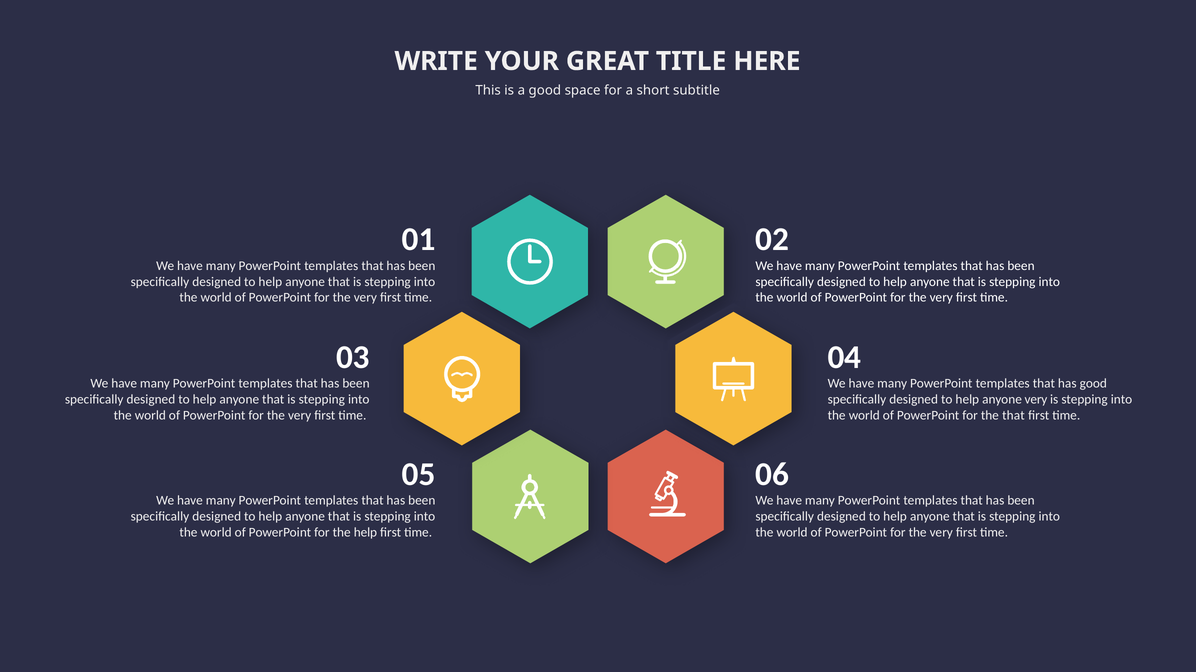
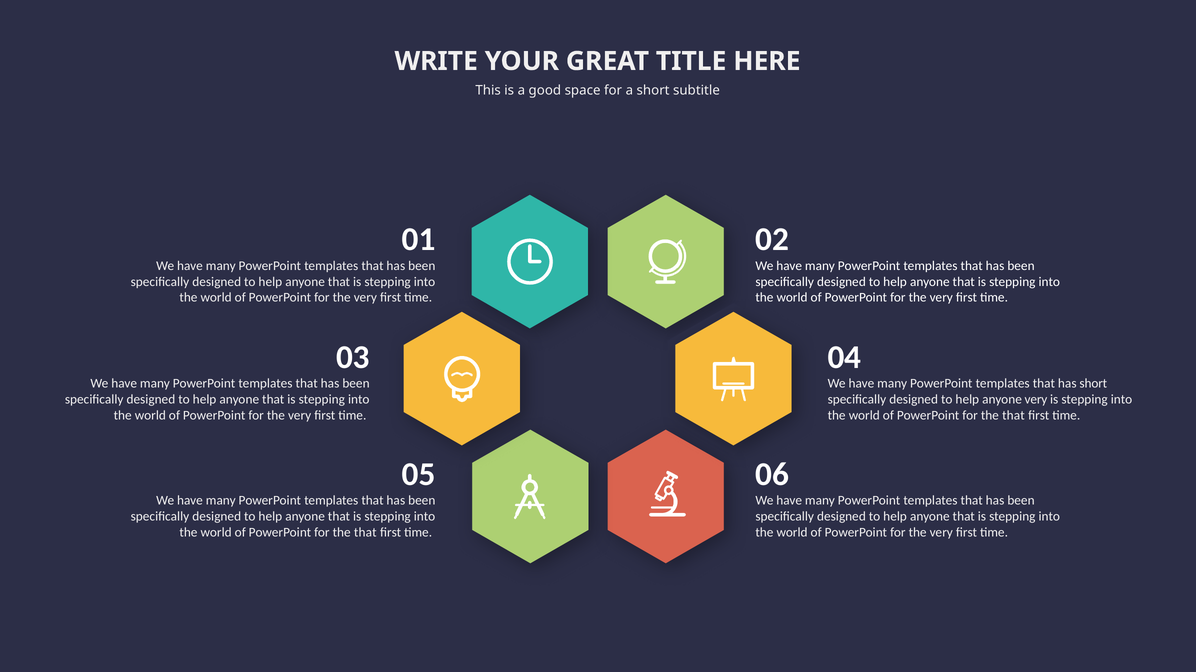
has good: good -> short (1093, 384)
help: help -> that (365, 533)
